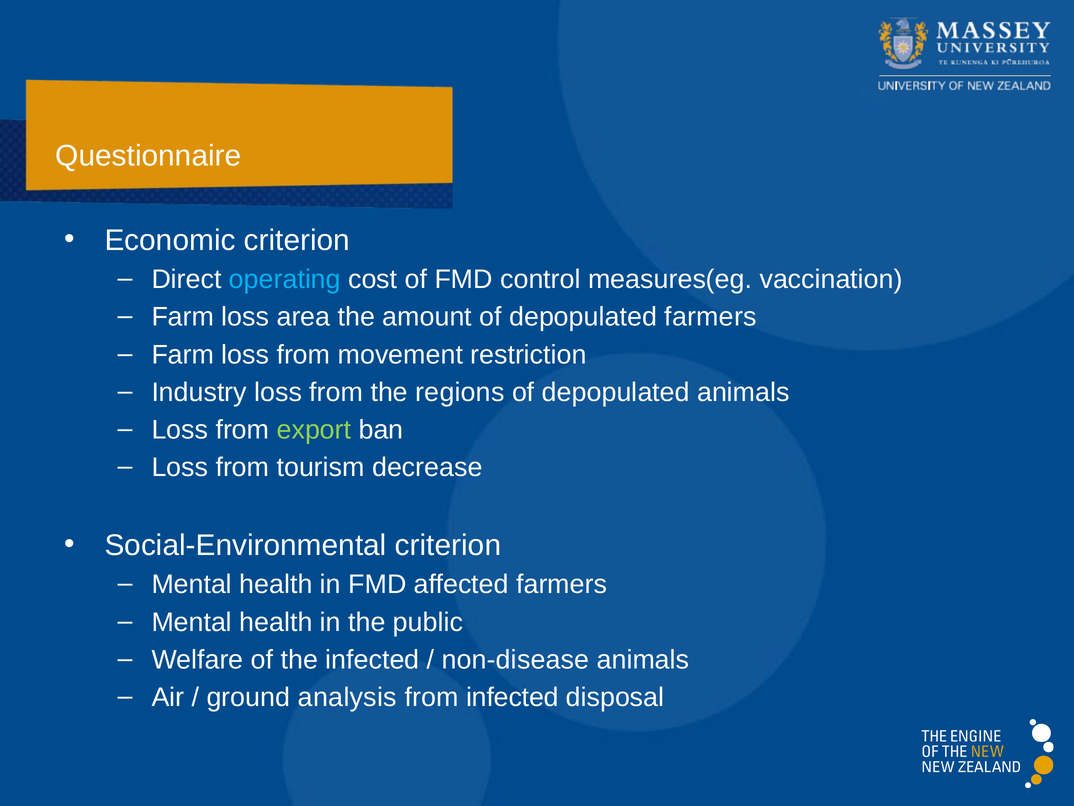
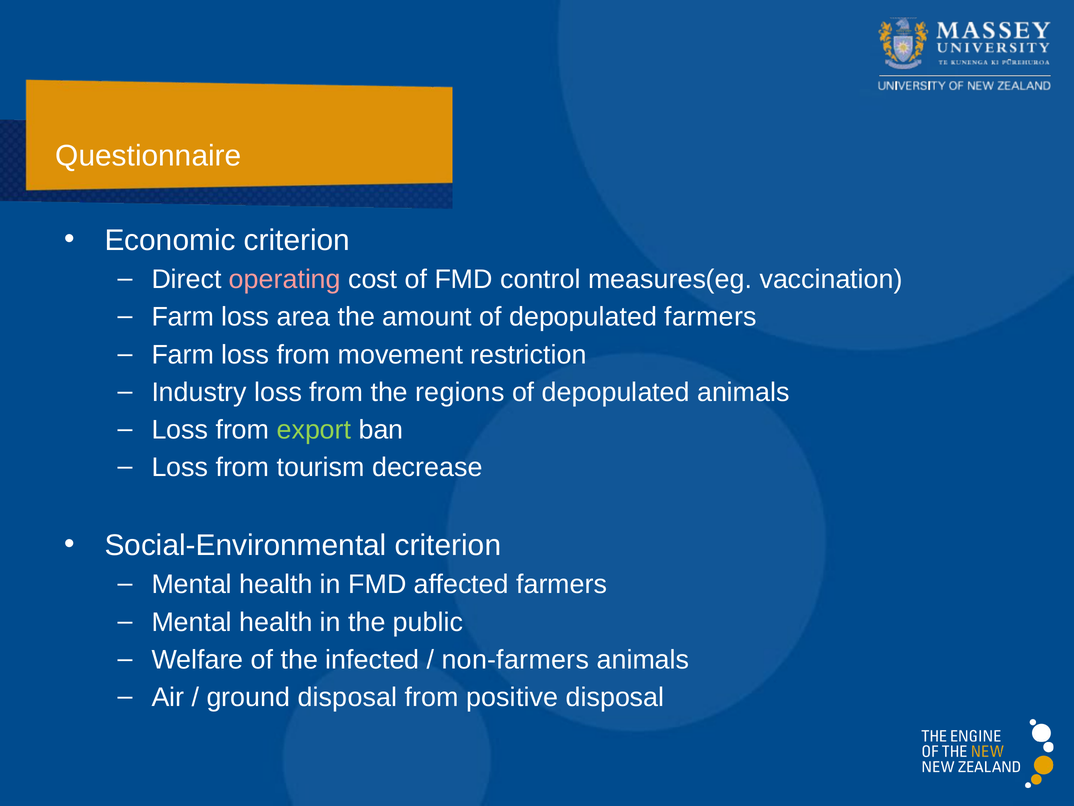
operating colour: light blue -> pink (285, 279)
non-disease: non-disease -> non-farmers (515, 659)
ground analysis: analysis -> disposal (347, 697)
from infected: infected -> positive (512, 697)
